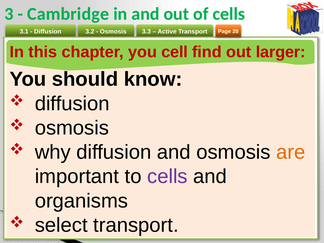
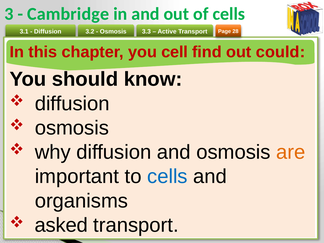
larger: larger -> could (281, 52)
cells colour: purple -> blue (167, 177)
select: select -> asked (61, 225)
